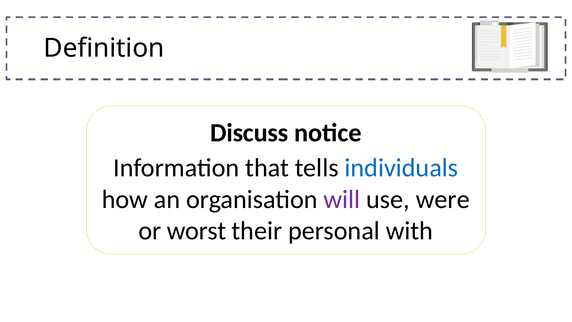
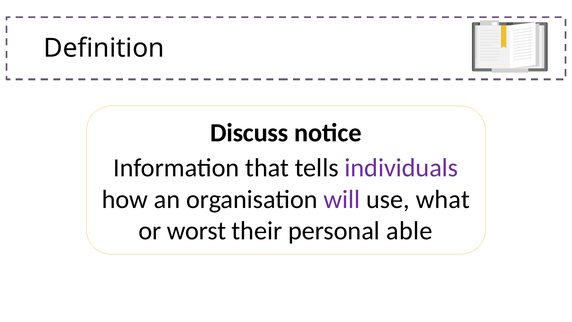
individuals colour: blue -> purple (401, 168)
were: were -> what (443, 199)
with: with -> able (409, 231)
